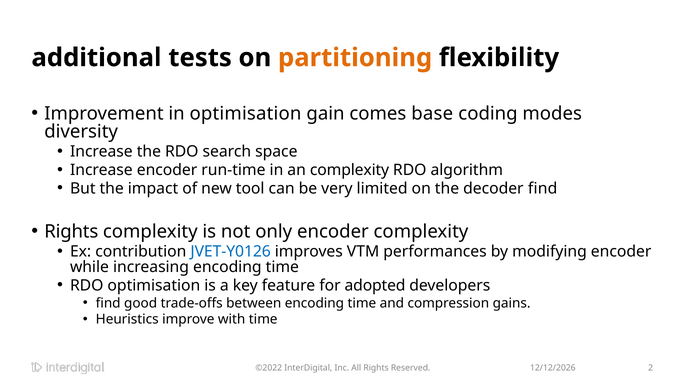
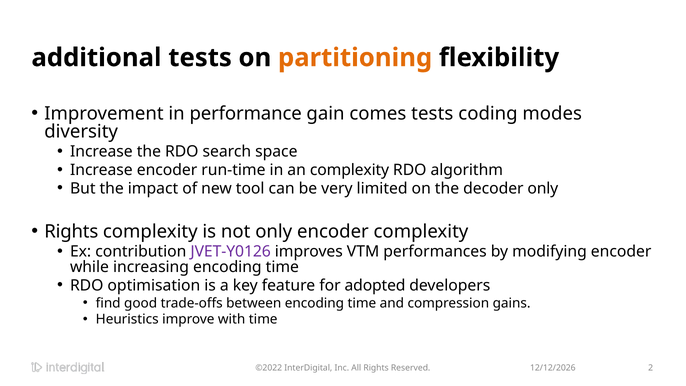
in optimisation: optimisation -> performance (246, 114)
comes base: base -> tests (432, 114)
decoder find: find -> only (543, 189)
JVET-Y0126 colour: blue -> purple (231, 252)
